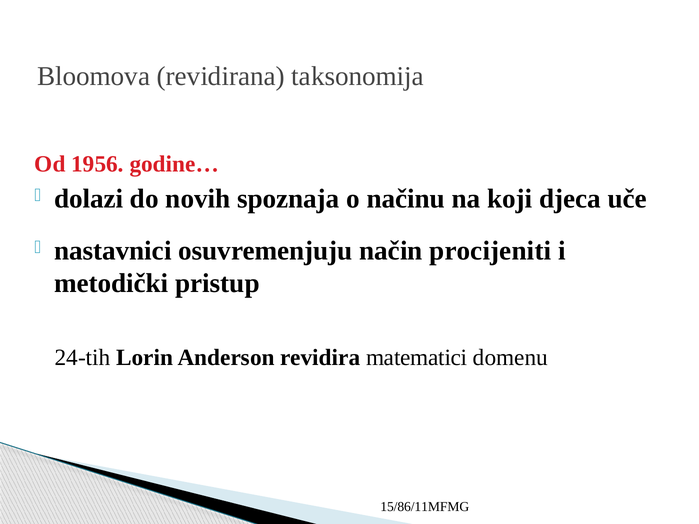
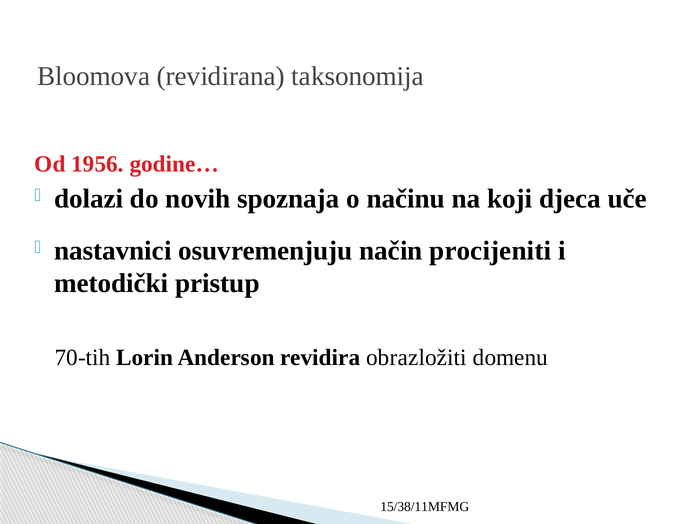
24-tih: 24-tih -> 70-tih (83, 358)
matematici: matematici -> obrazložiti (417, 358)
15/86/11MFMG: 15/86/11MFMG -> 15/38/11MFMG (425, 507)
